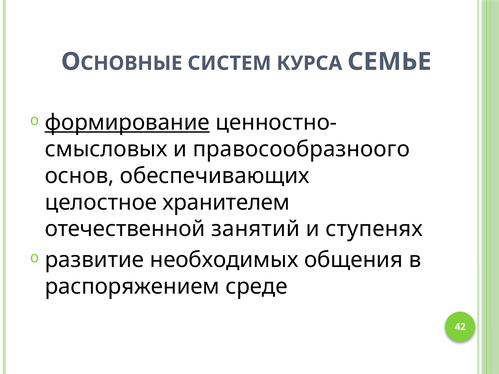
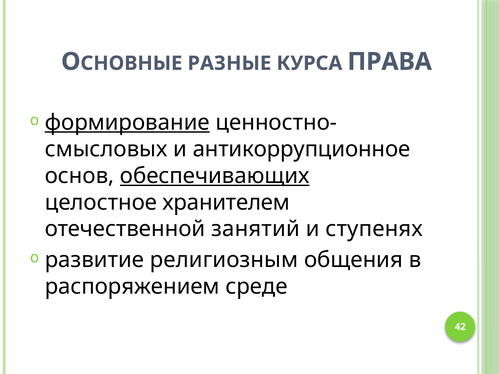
СИСТЕМ: СИСТЕМ -> РАЗНЫЕ (229, 63)
СЕМЬЕ: СЕМЬЕ -> ПРАВА (390, 62)
правосообразноого: правосообразноого -> антикоррупционное (302, 149)
обеспечивающих underline: none -> present (215, 176)
необходимых: необходимых -> религиозным (224, 260)
